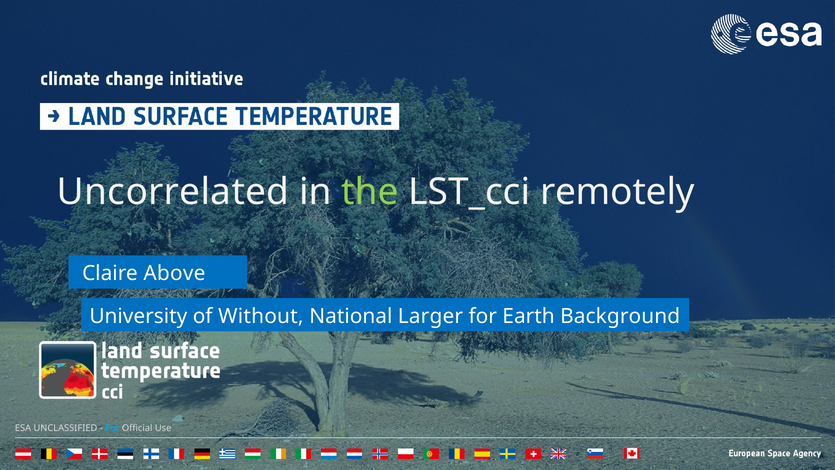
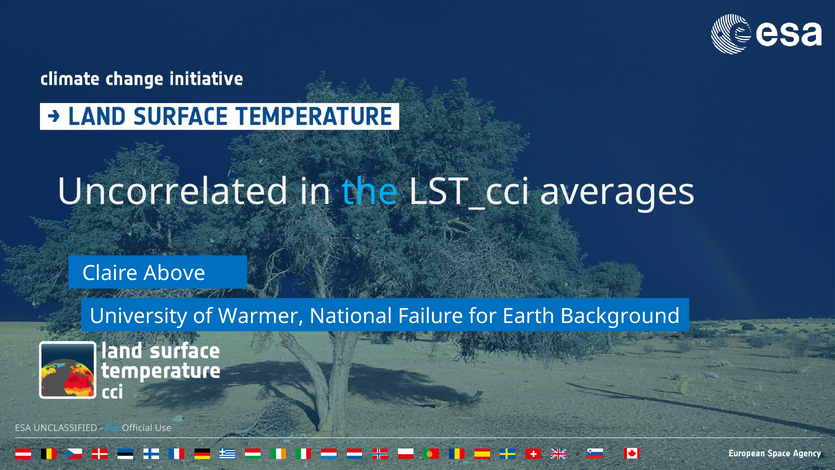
the colour: light green -> light blue (370, 192)
remotely: remotely -> averages (618, 192)
Without: Without -> Warmer (261, 316)
Larger: Larger -> Failure (431, 316)
